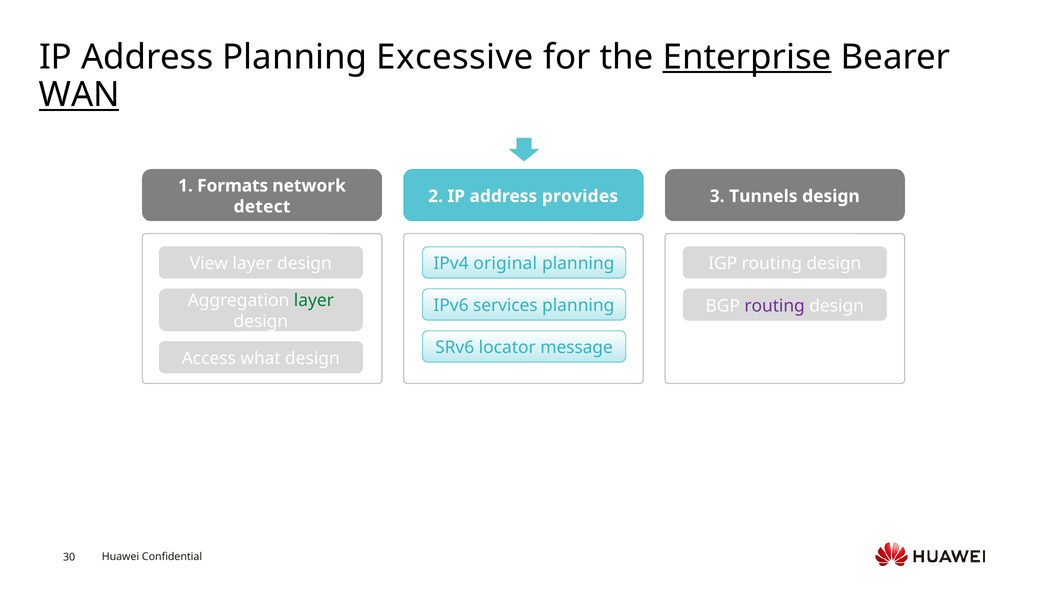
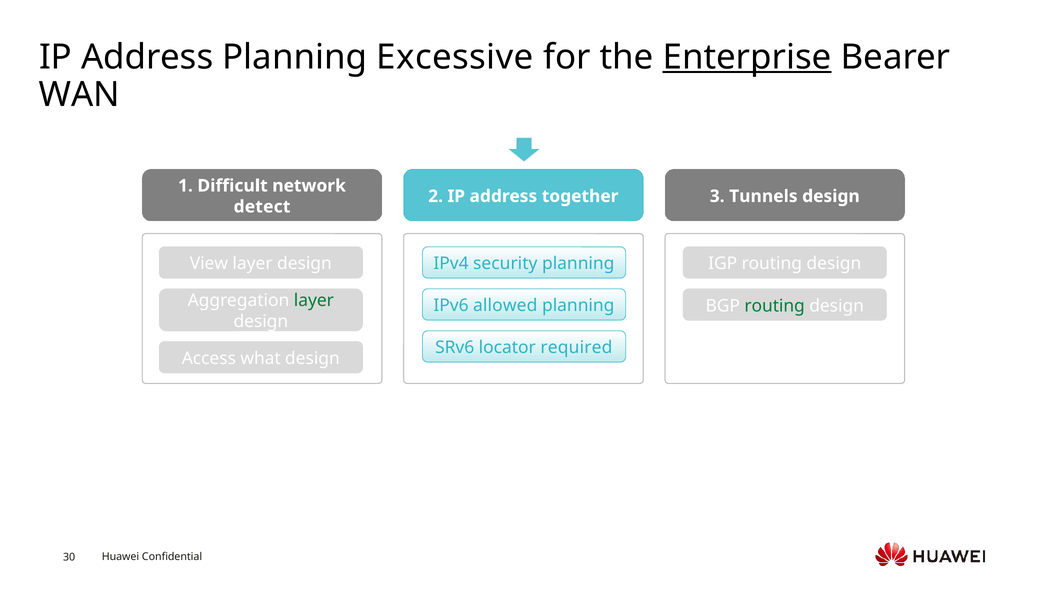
WAN underline: present -> none (79, 95)
Formats: Formats -> Difficult (233, 186)
provides: provides -> together (580, 196)
original: original -> security (505, 264)
services: services -> allowed (505, 306)
routing colour: purple -> green (775, 306)
message: message -> required (576, 348)
